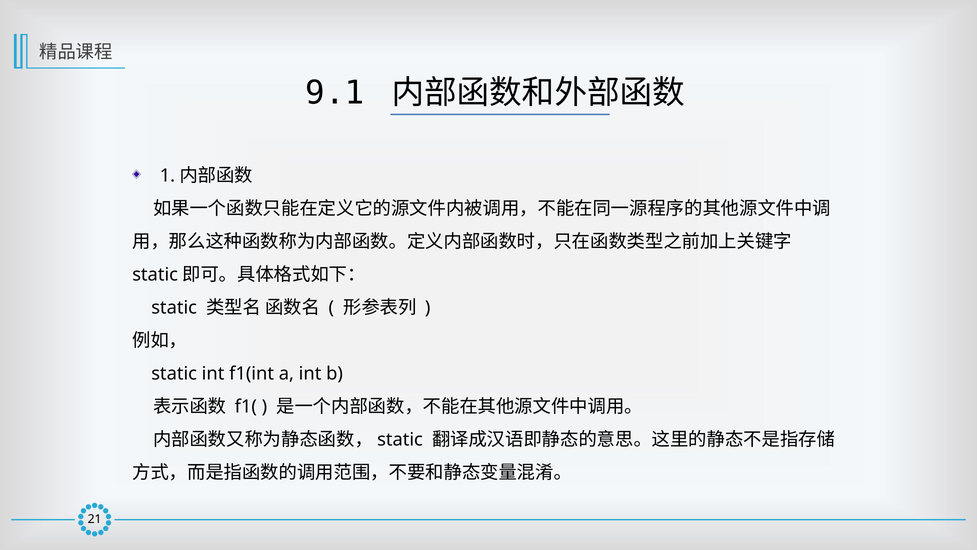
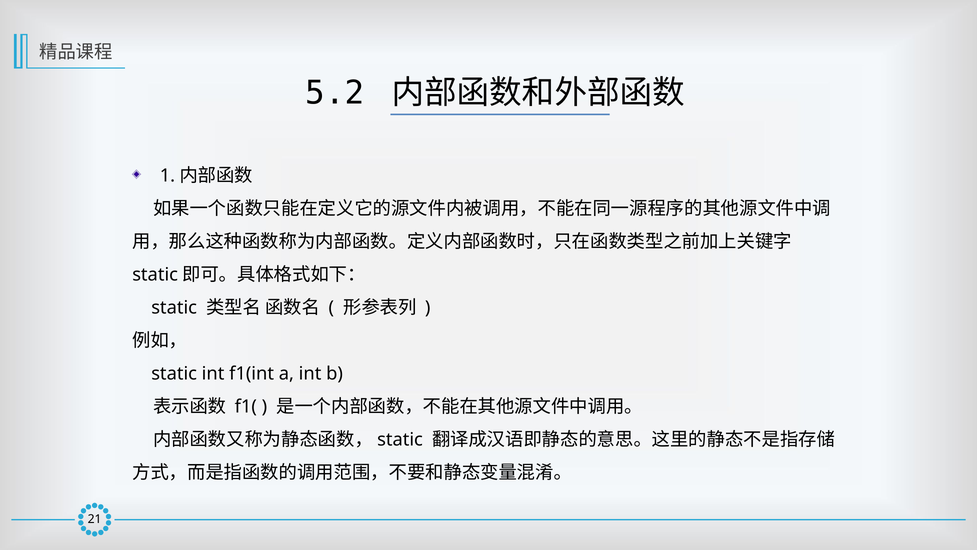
9.1: 9.1 -> 5.2 (335, 93)
